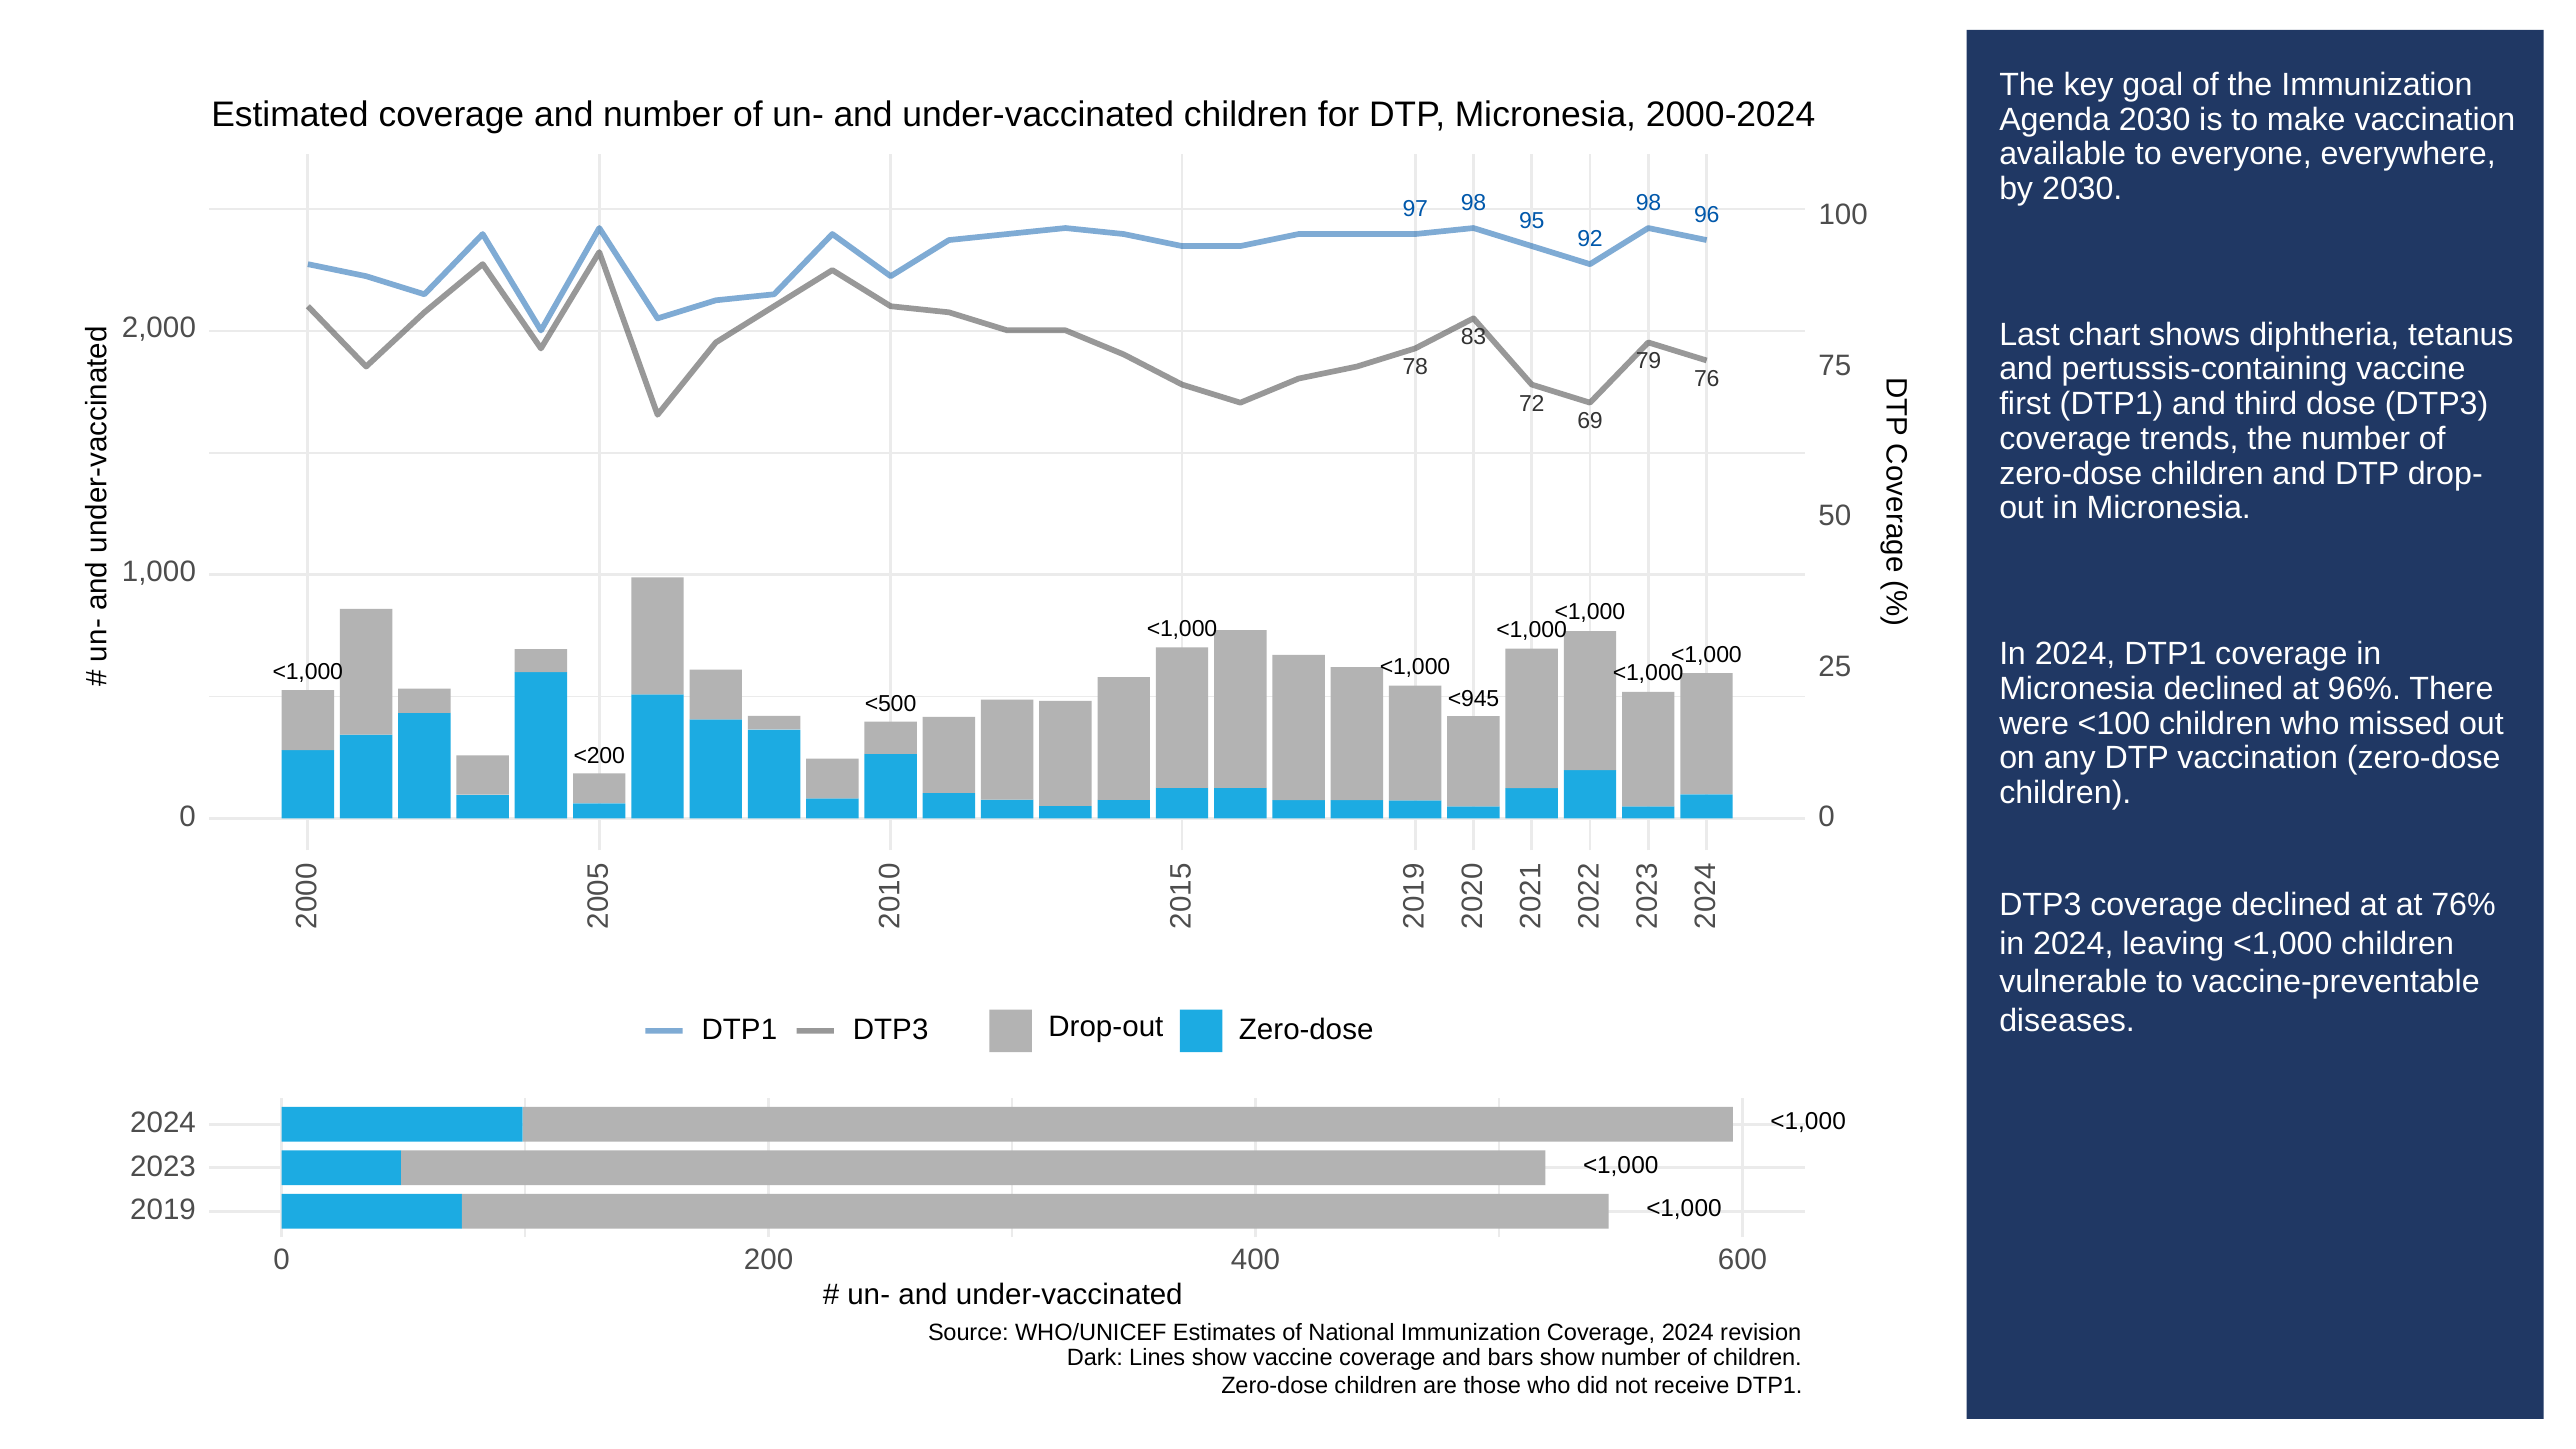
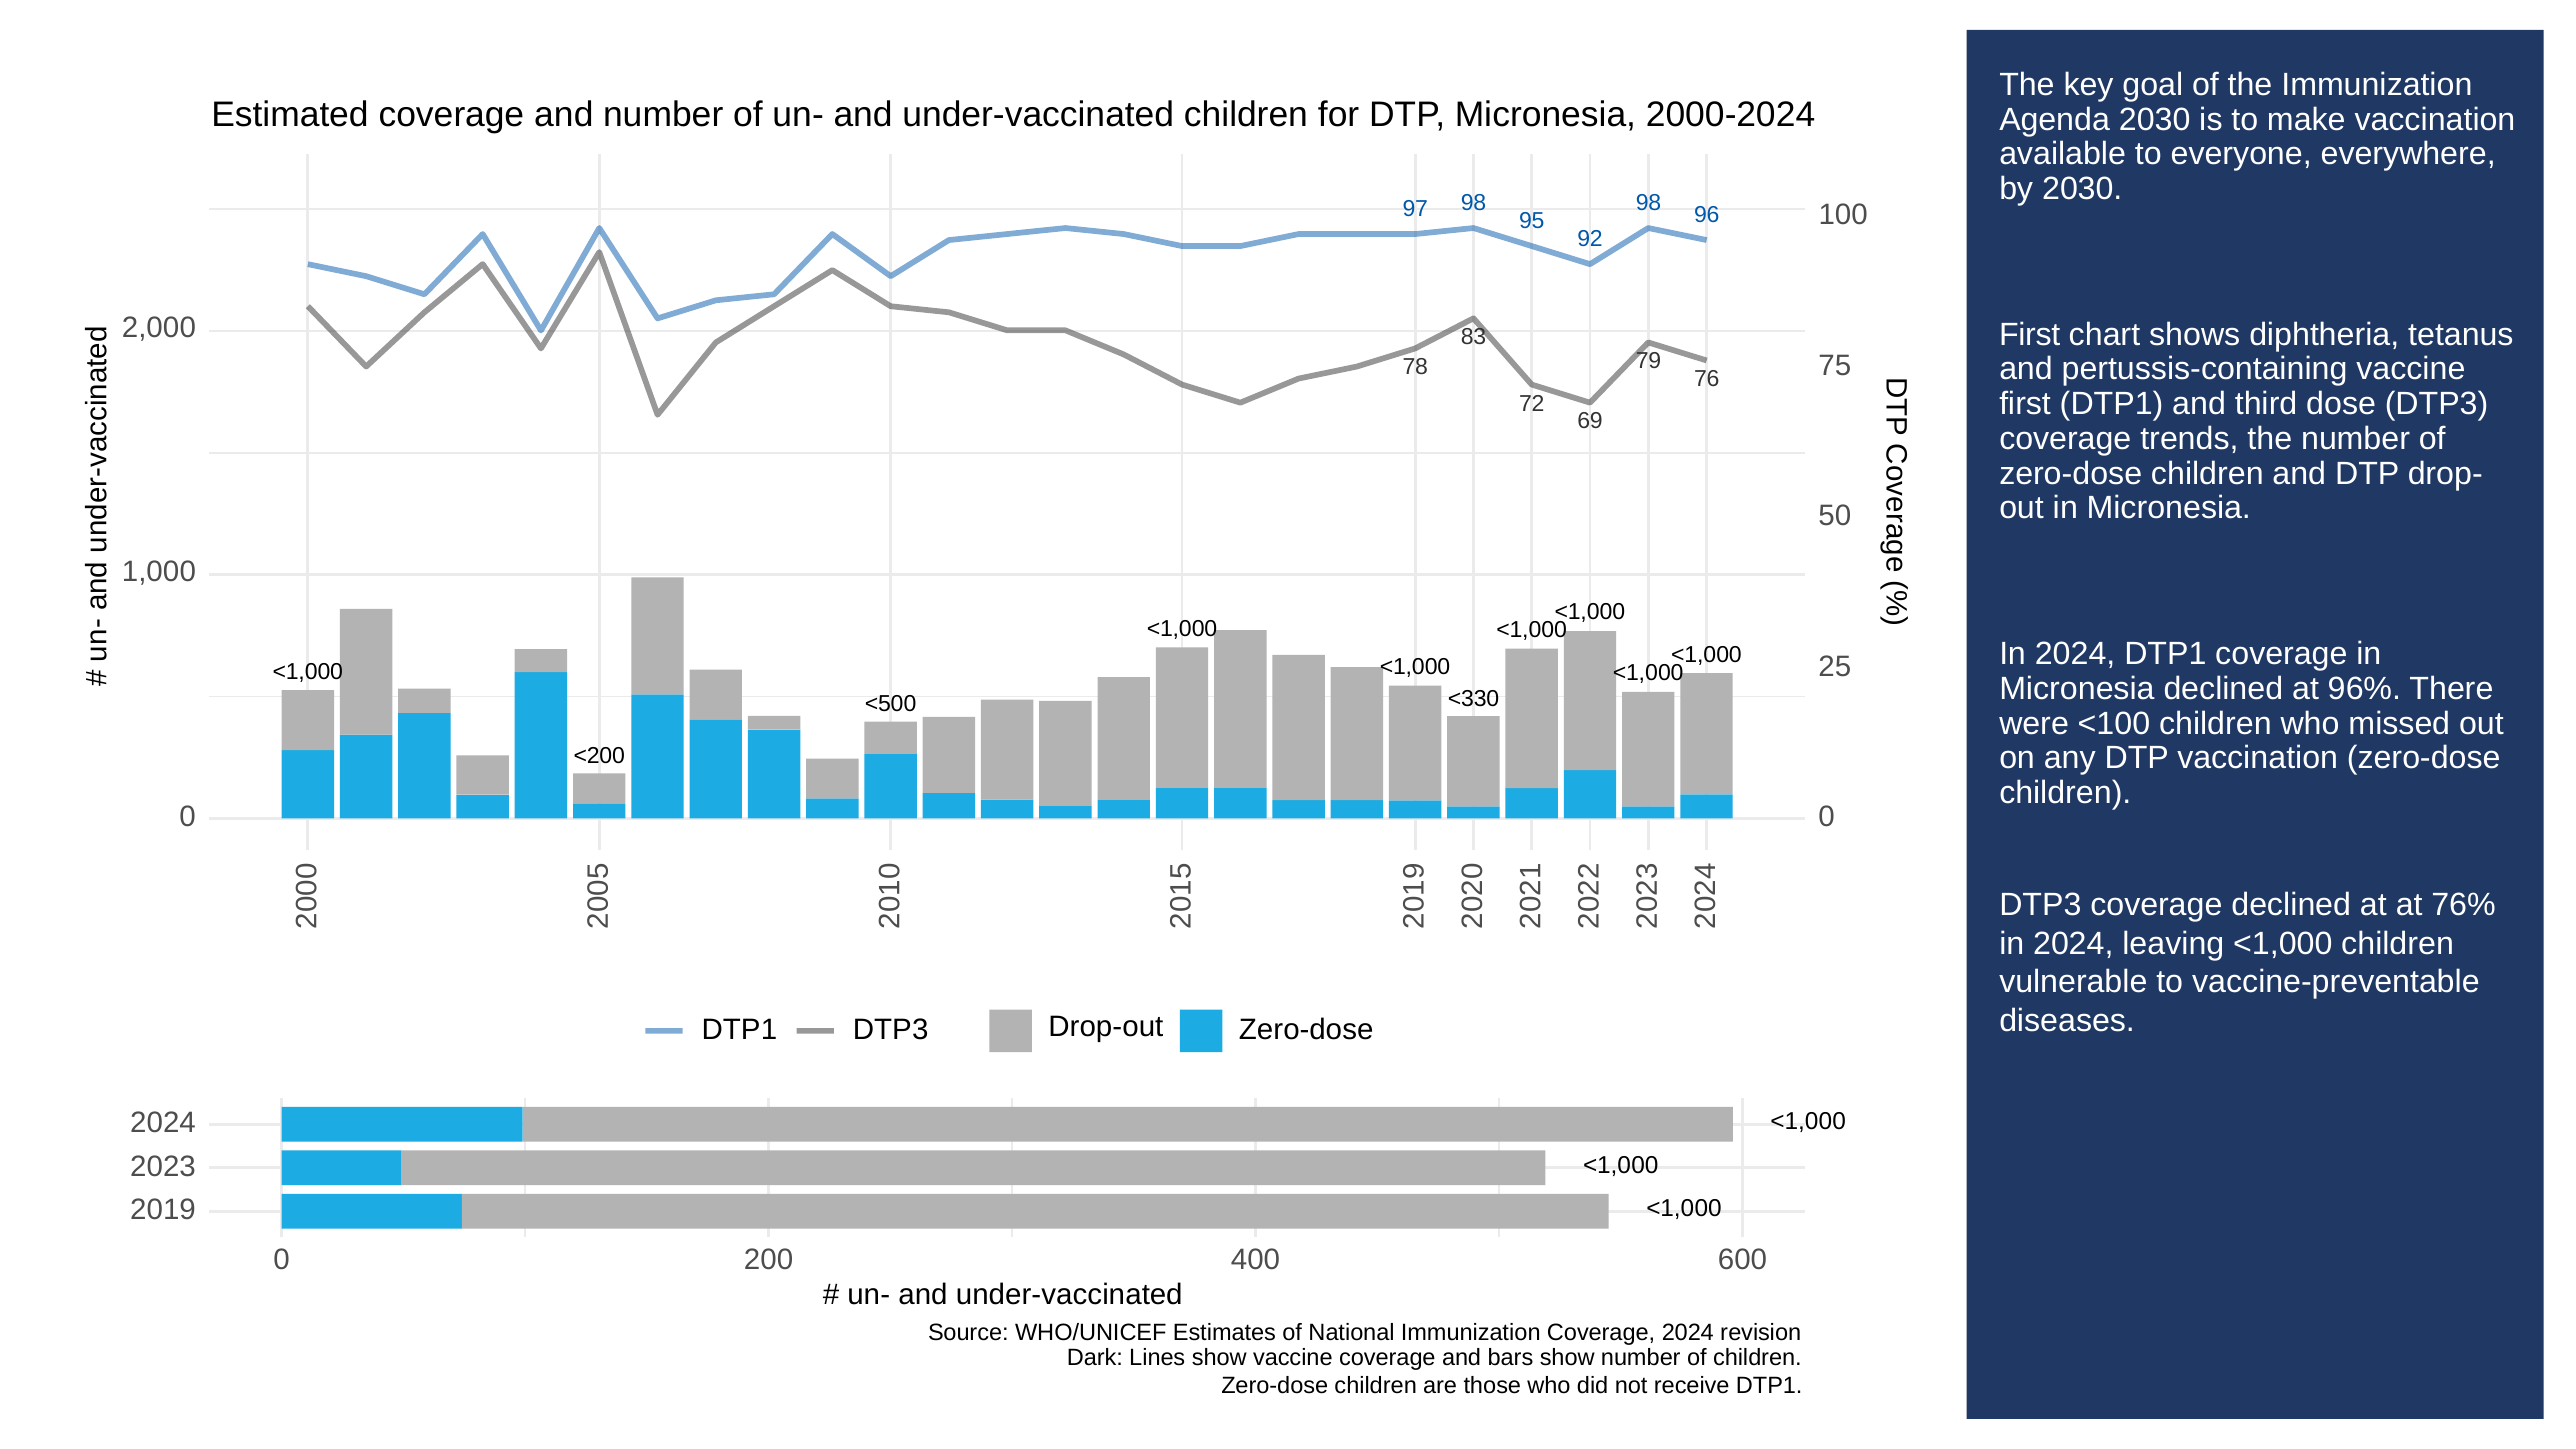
Last: Last -> First (2030, 335)
<945: <945 -> <330 (1474, 699)
